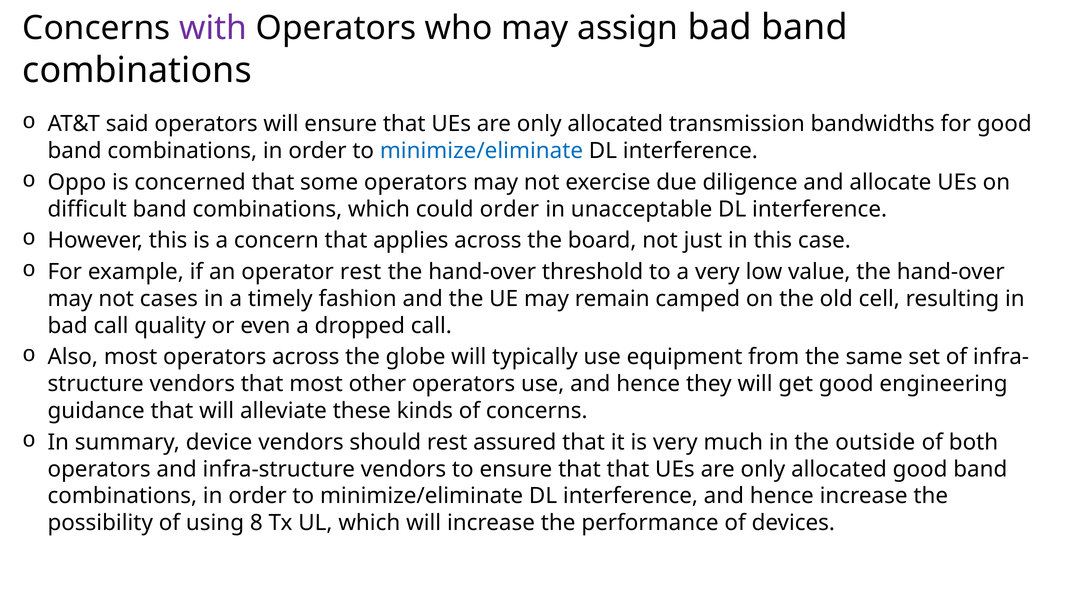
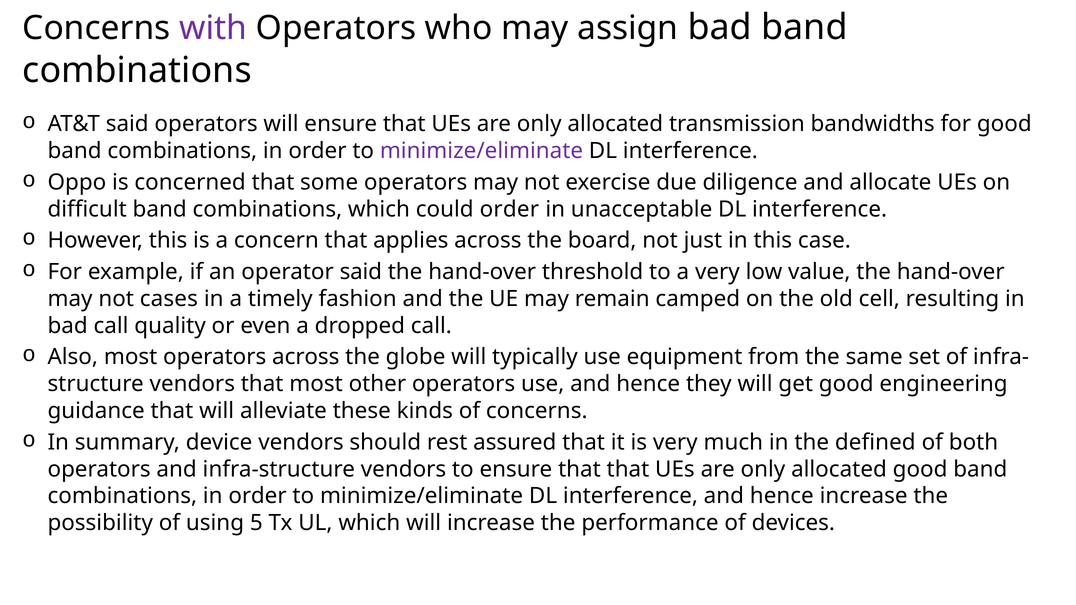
minimize/eliminate colour: blue -> purple (481, 151)
operator rest: rest -> said (361, 272)
outside: outside -> defined (875, 442)
8: 8 -> 5 (256, 523)
